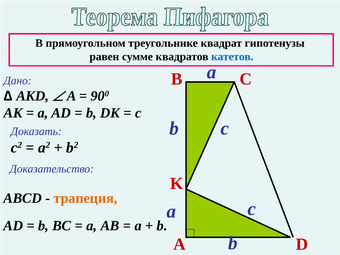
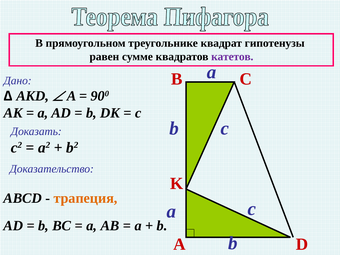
катетов colour: blue -> purple (232, 57)
